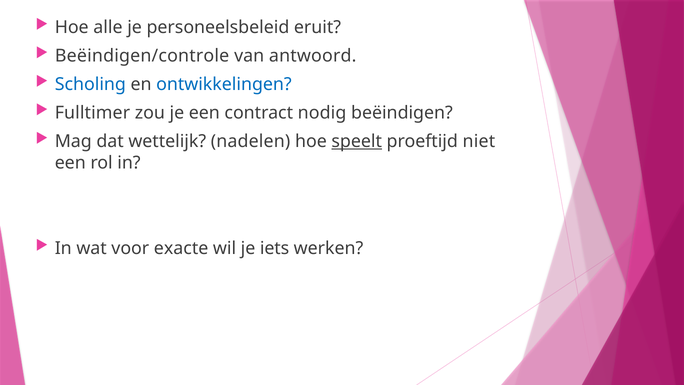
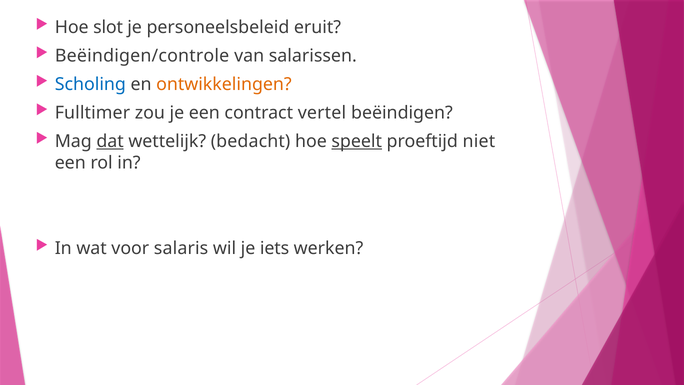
alle: alle -> slot (108, 27)
antwoord: antwoord -> salarissen (313, 56)
ontwikkelingen colour: blue -> orange (224, 84)
nodig: nodig -> vertel (322, 113)
dat underline: none -> present (110, 141)
nadelen: nadelen -> bedacht (251, 141)
exacte: exacte -> salaris (181, 248)
